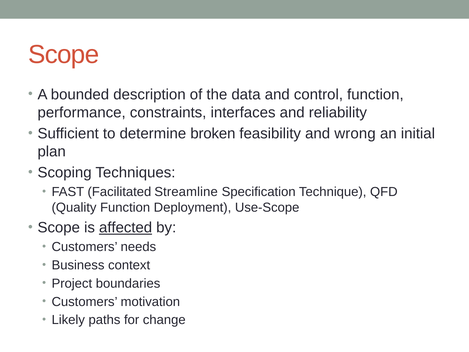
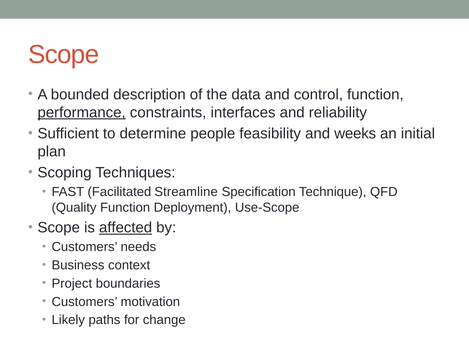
performance underline: none -> present (82, 112)
broken: broken -> people (213, 134)
wrong: wrong -> weeks (355, 134)
